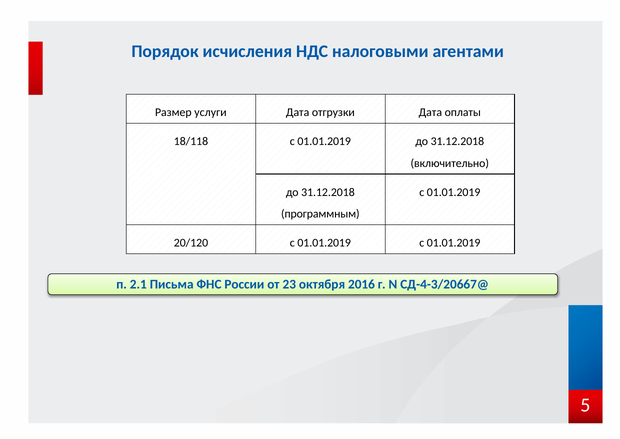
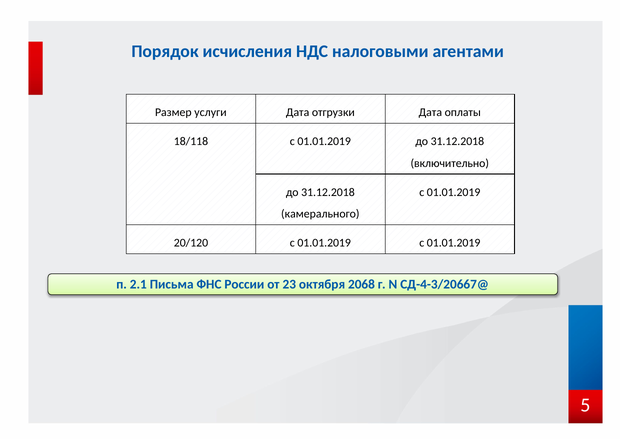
программным: программным -> камерального (320, 214)
2016: 2016 -> 2068 (361, 284)
